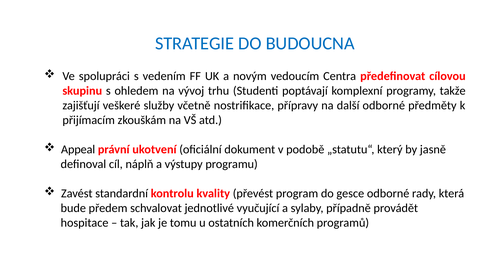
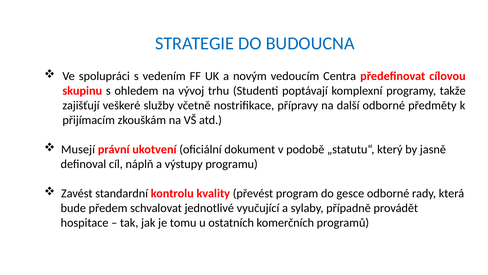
Appeal: Appeal -> Musejí (78, 149)
